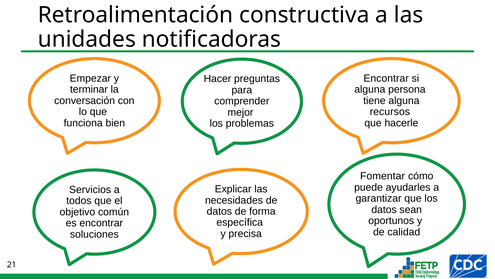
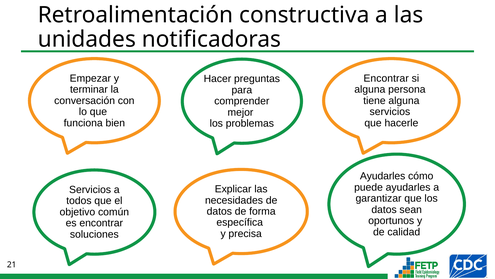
recursos: recursos -> servicios (390, 112)
Fomentar: Fomentar -> Ayudarles (383, 176)
